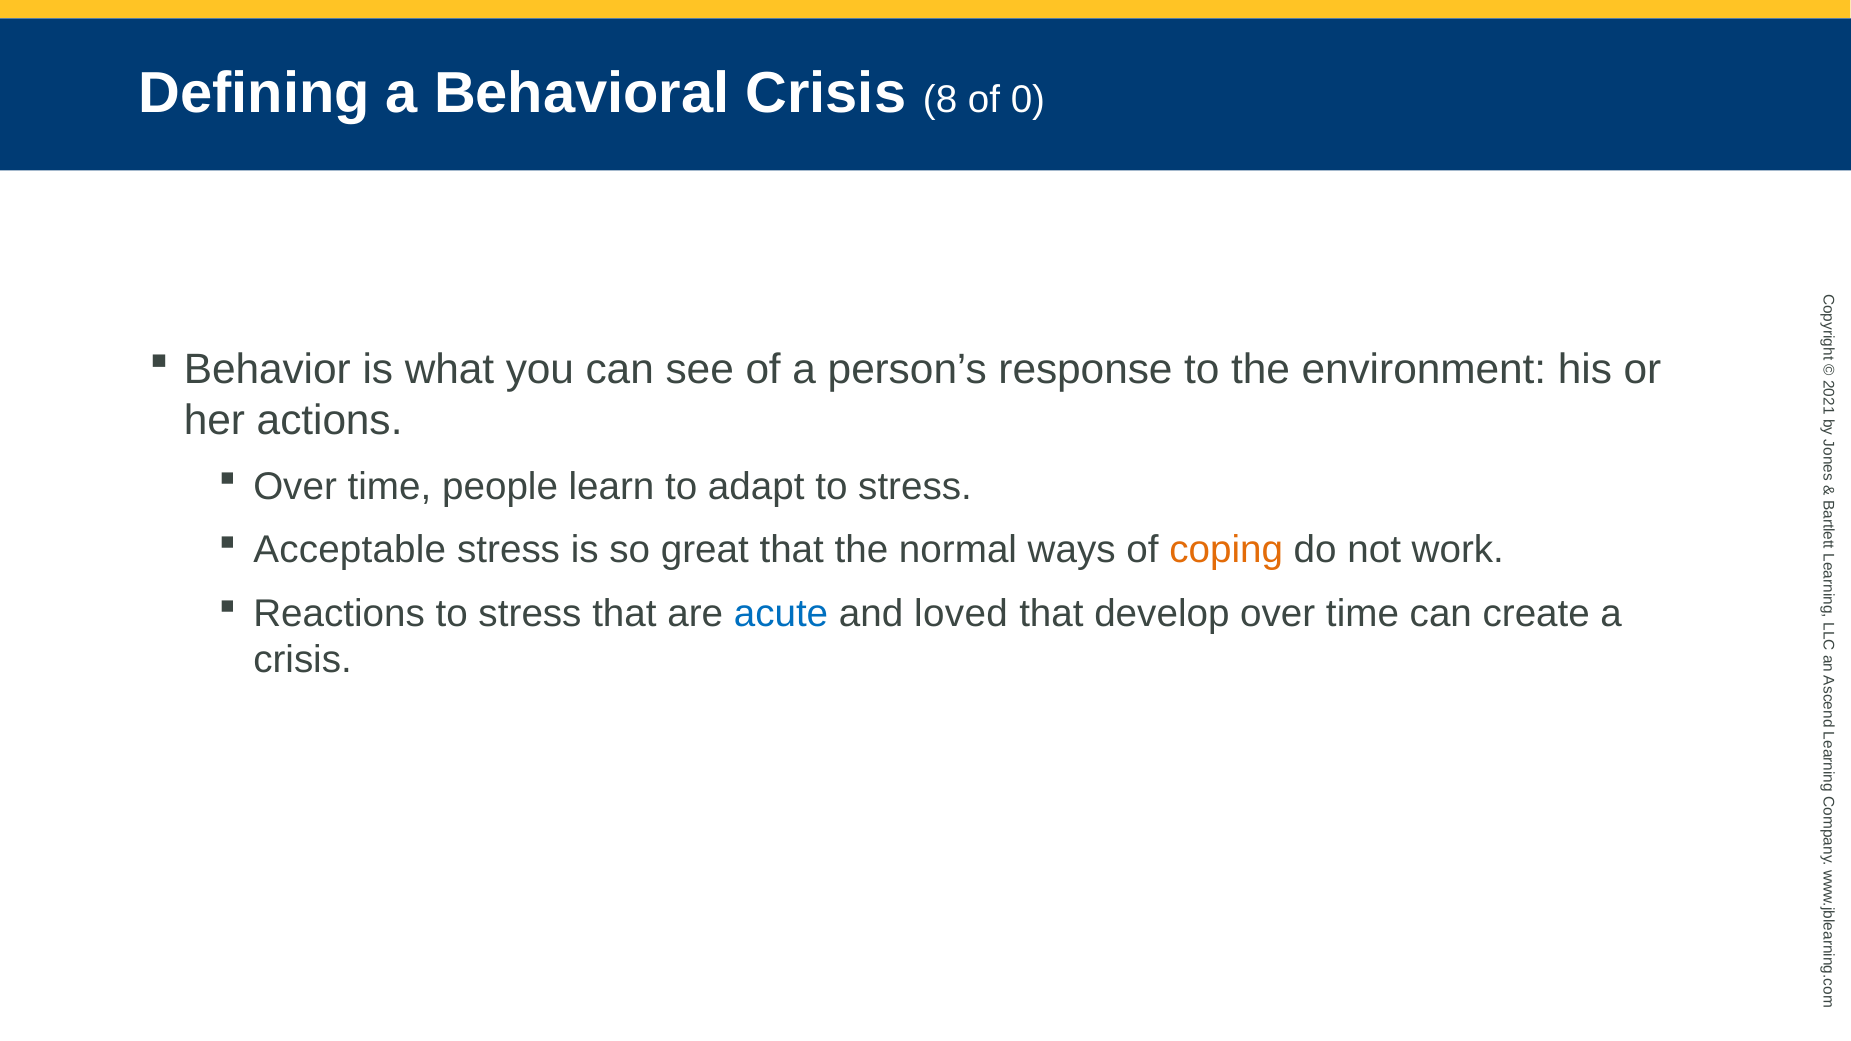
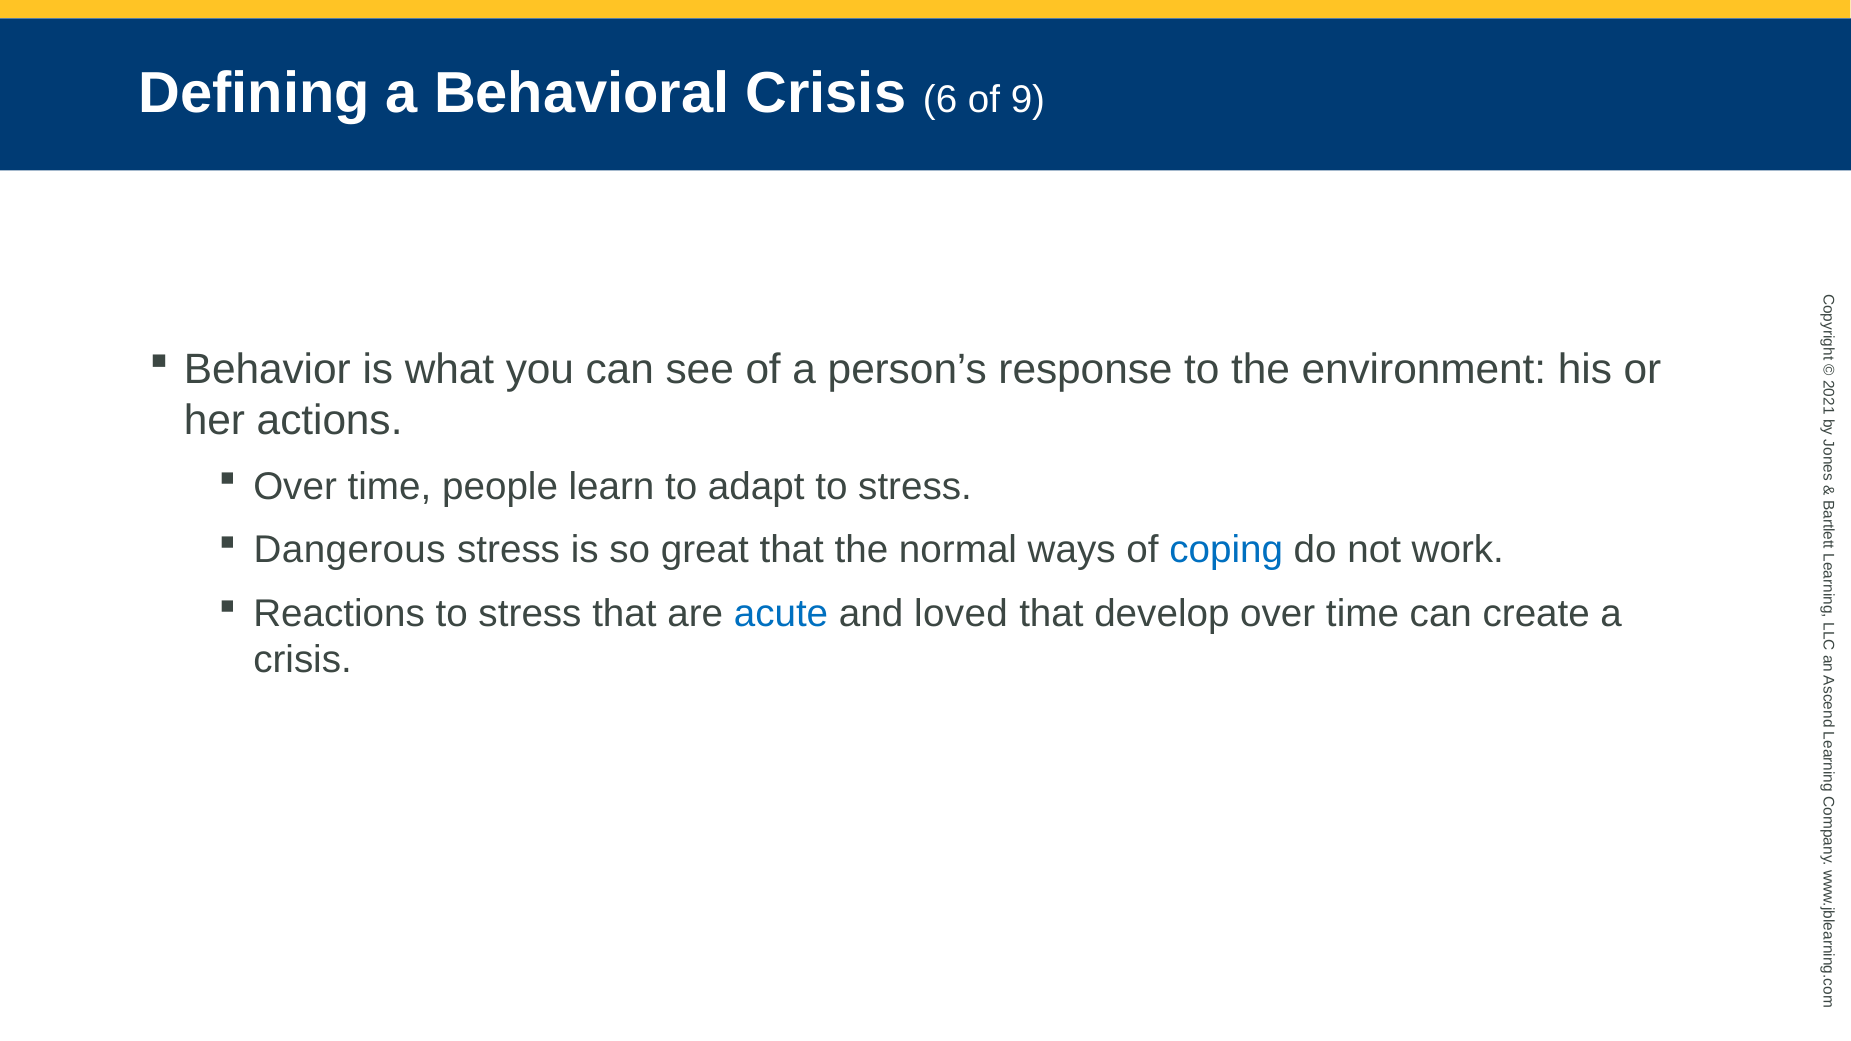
8: 8 -> 6 (940, 99)
of 0: 0 -> 9 (1028, 99)
Acceptable: Acceptable -> Dangerous (350, 550)
coping colour: orange -> blue (1226, 550)
